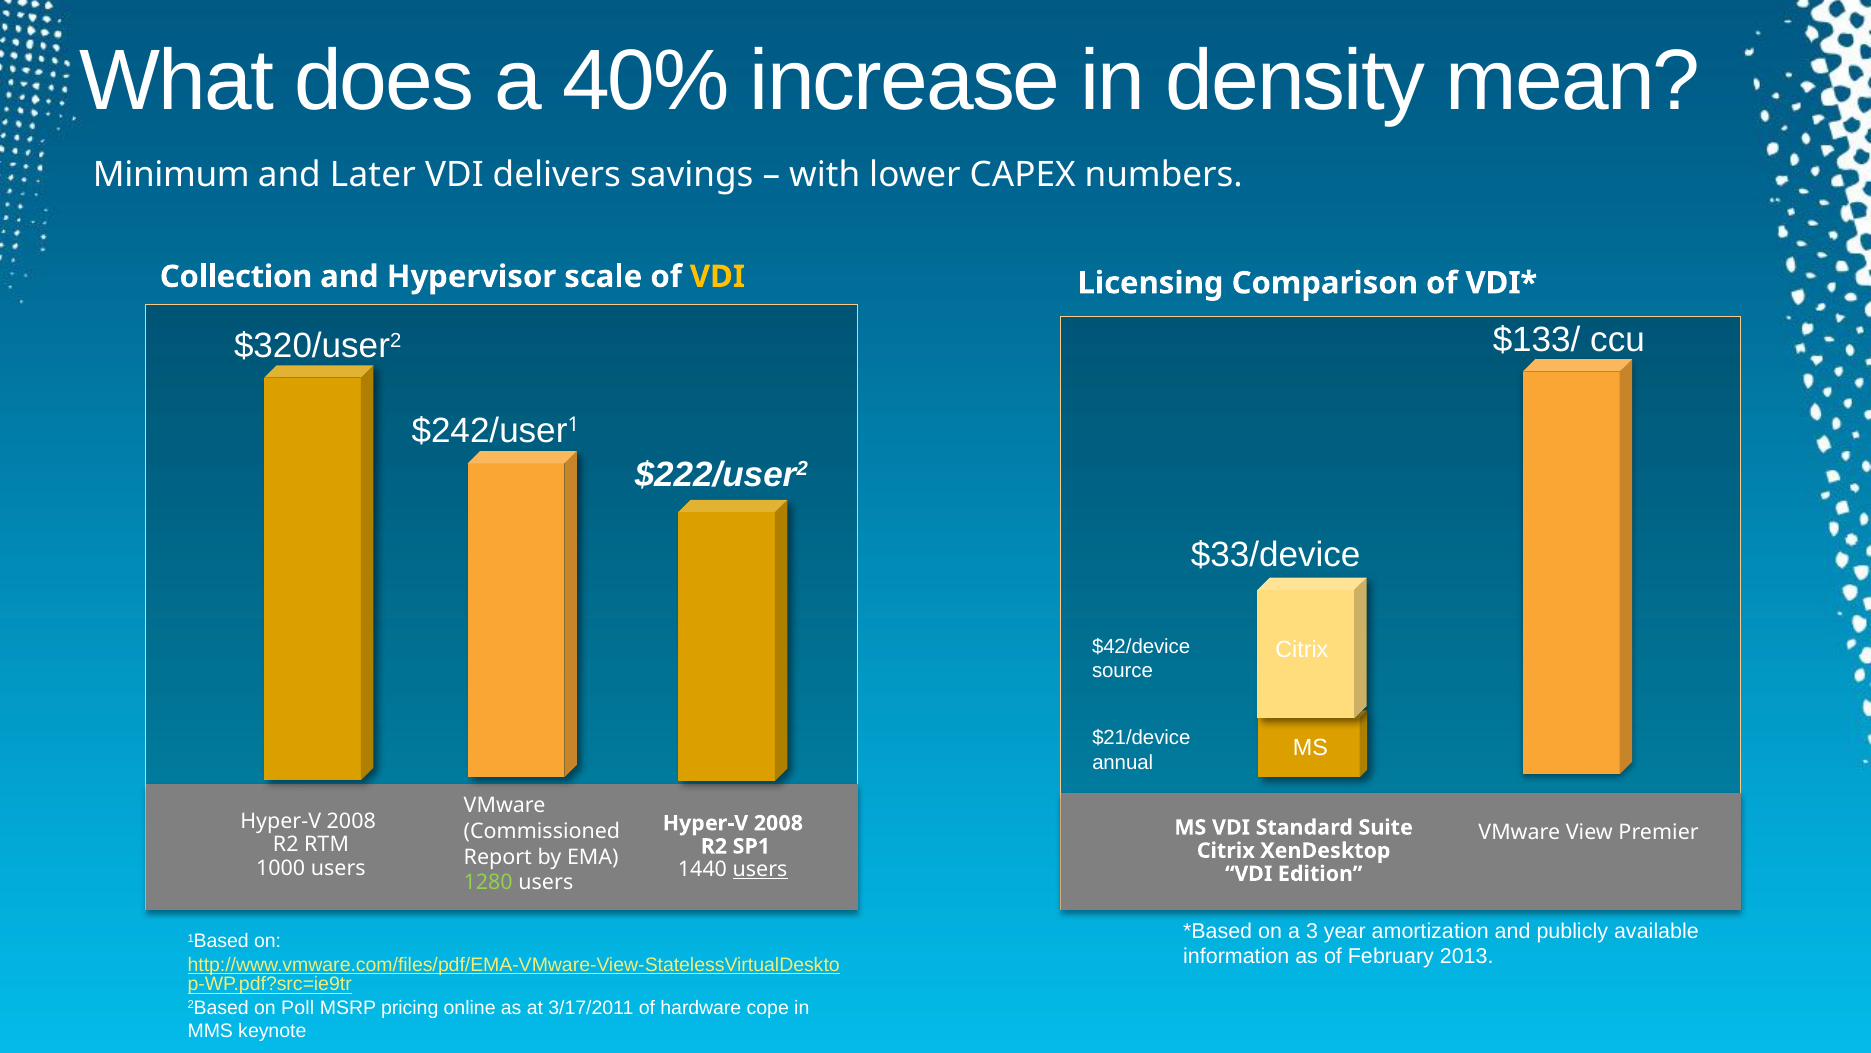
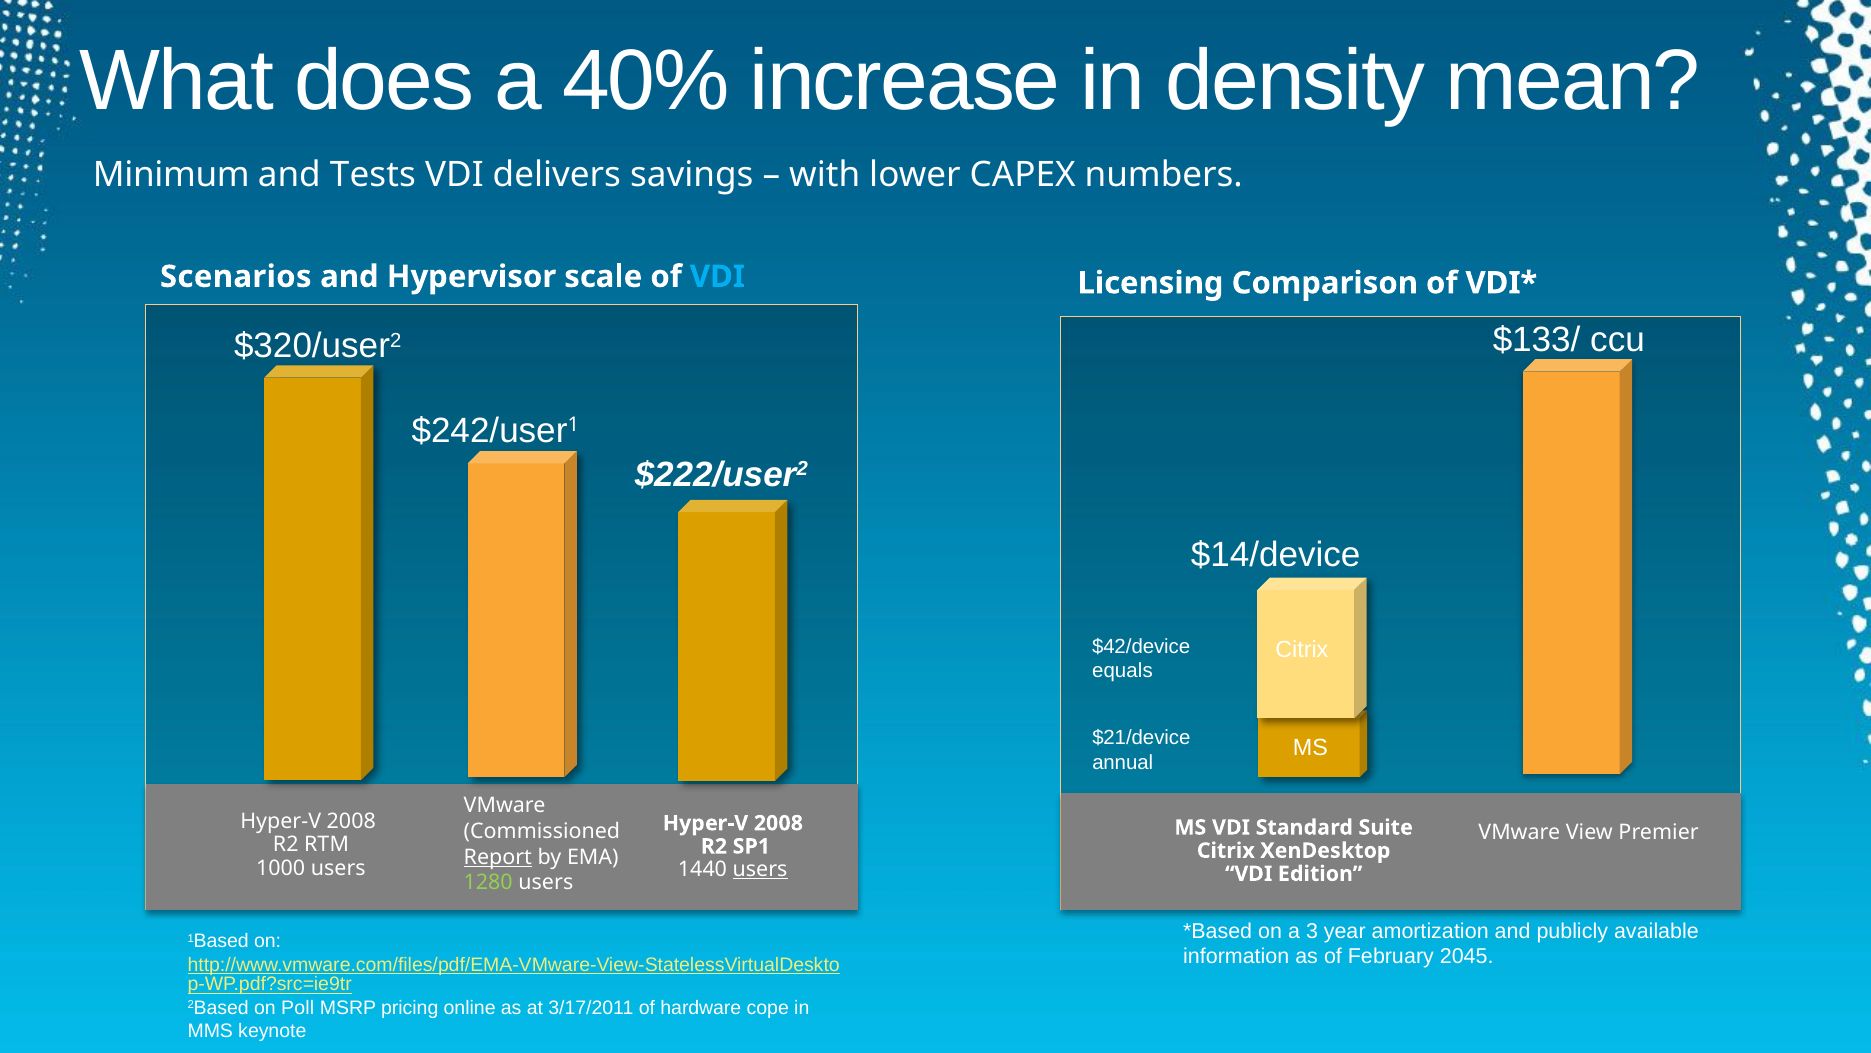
Later: Later -> Tests (373, 175)
Collection: Collection -> Scenarios (236, 277)
VDI colour: yellow -> light blue (717, 277)
$33/device: $33/device -> $14/device (1276, 555)
source: source -> equals (1122, 671)
Report underline: none -> present (498, 857)
2013: 2013 -> 2045 (1467, 957)
